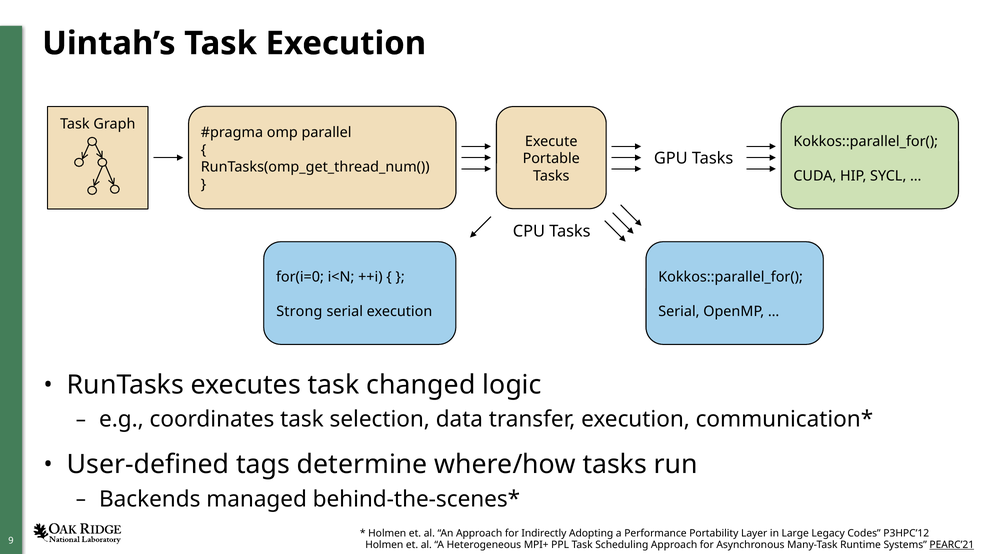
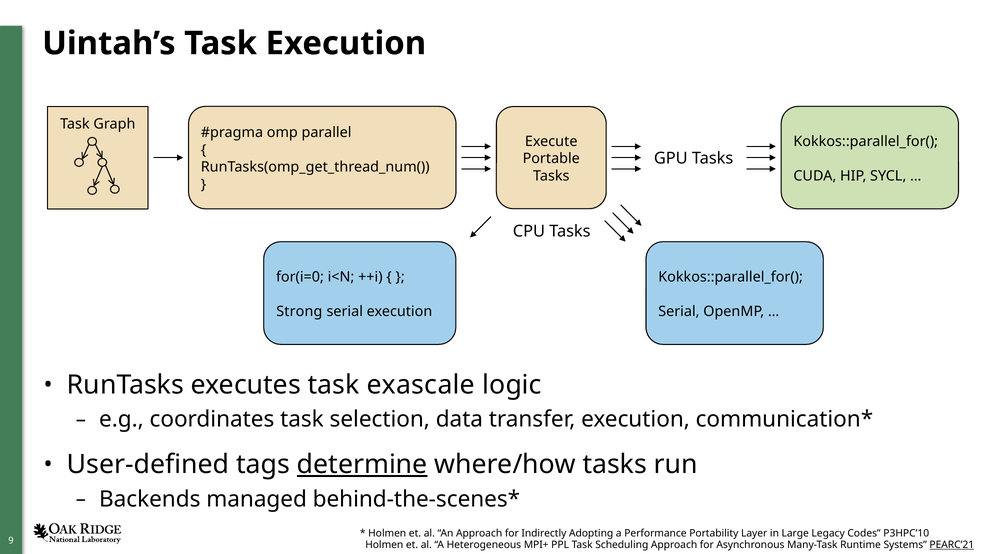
changed: changed -> exascale (421, 385)
determine underline: none -> present (362, 465)
P3HPC’12: P3HPC’12 -> P3HPC’10 (906, 534)
